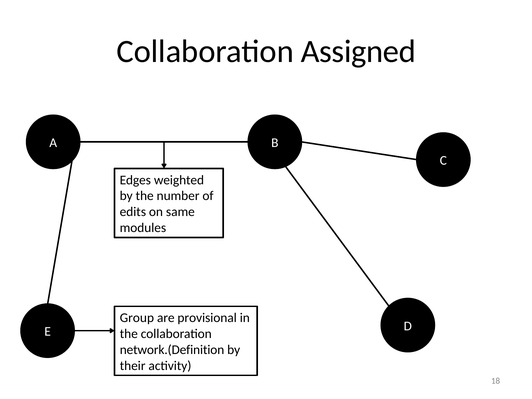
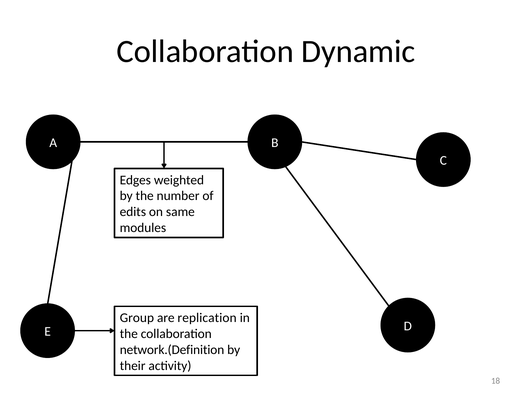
Assigned: Assigned -> Dynamic (358, 51)
provisional: provisional -> replication (207, 318)
